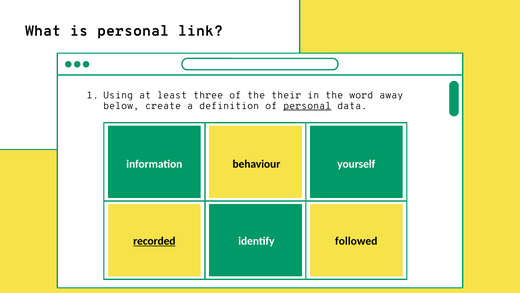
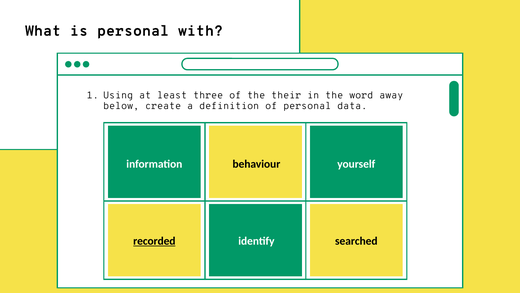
link: link -> with (200, 31)
personal underline: present -> none (307, 106)
followed: followed -> searched (356, 241)
